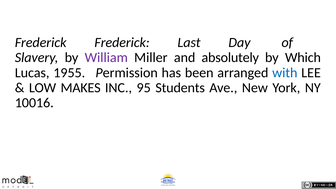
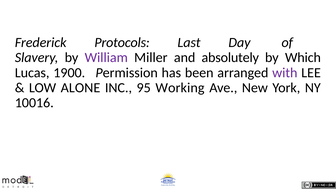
Frederick Frederick: Frederick -> Protocols (122, 42)
1955: 1955 -> 1900 (69, 73)
with colour: blue -> purple (285, 73)
MAKES: MAKES -> ALONE (80, 88)
Students: Students -> Working (180, 88)
